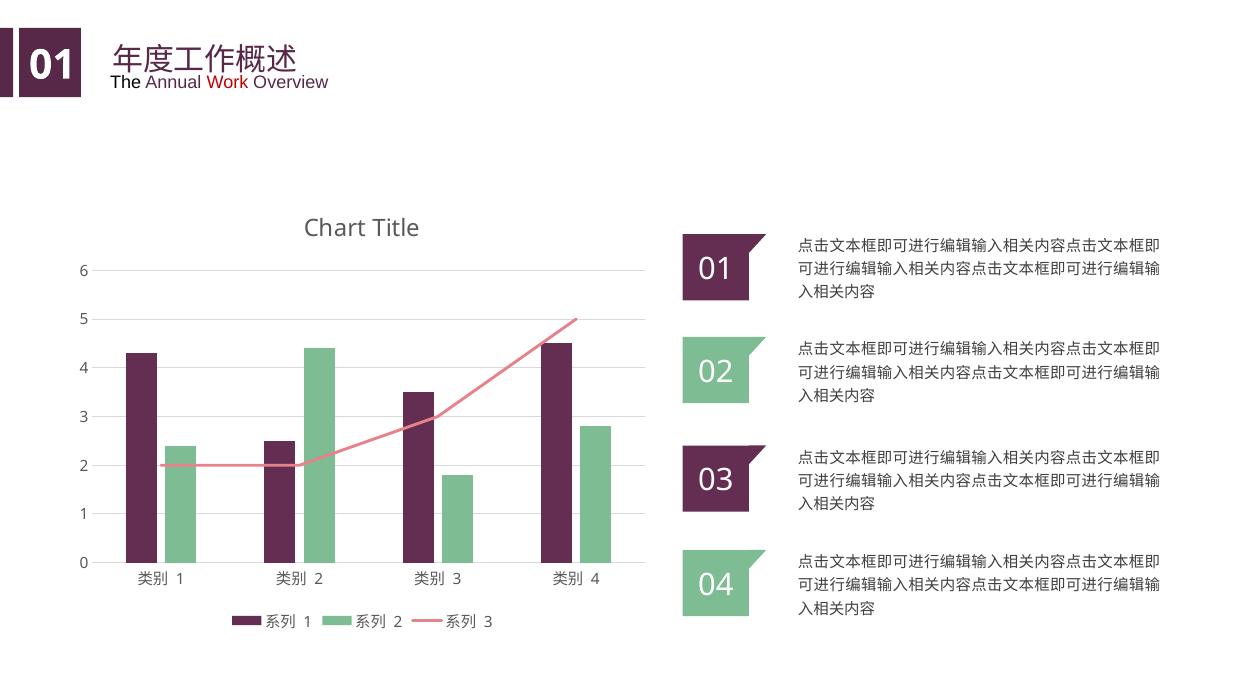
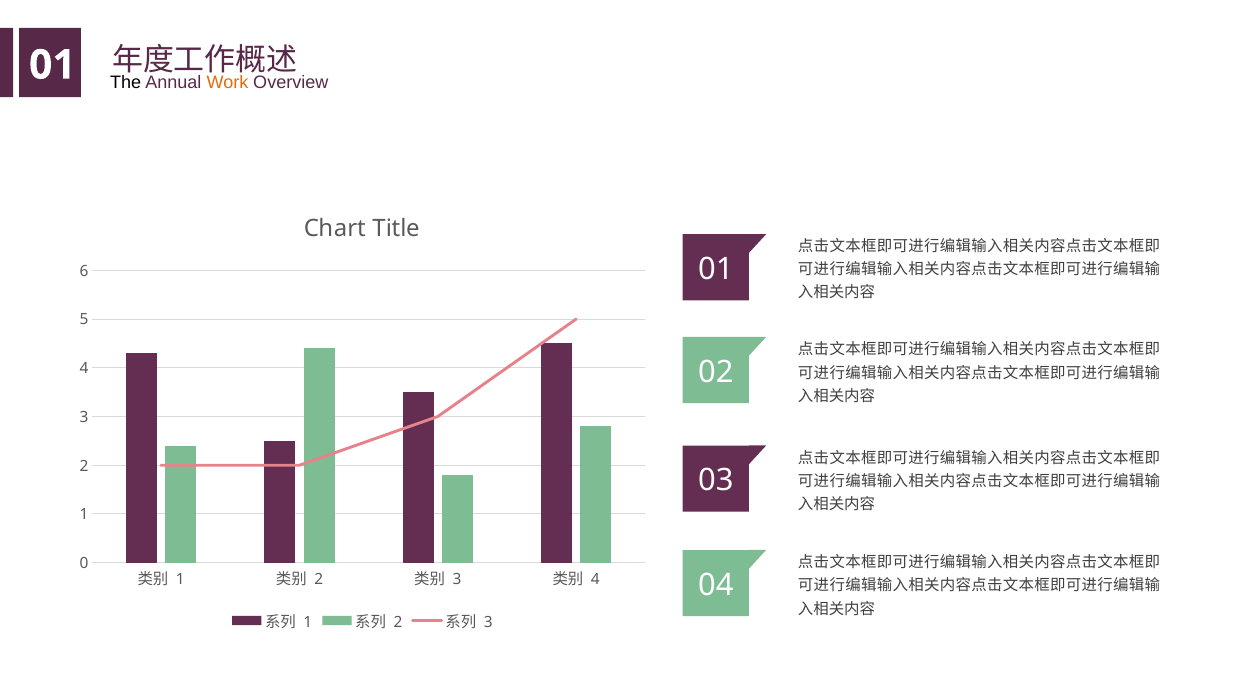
Work colour: red -> orange (227, 83)
